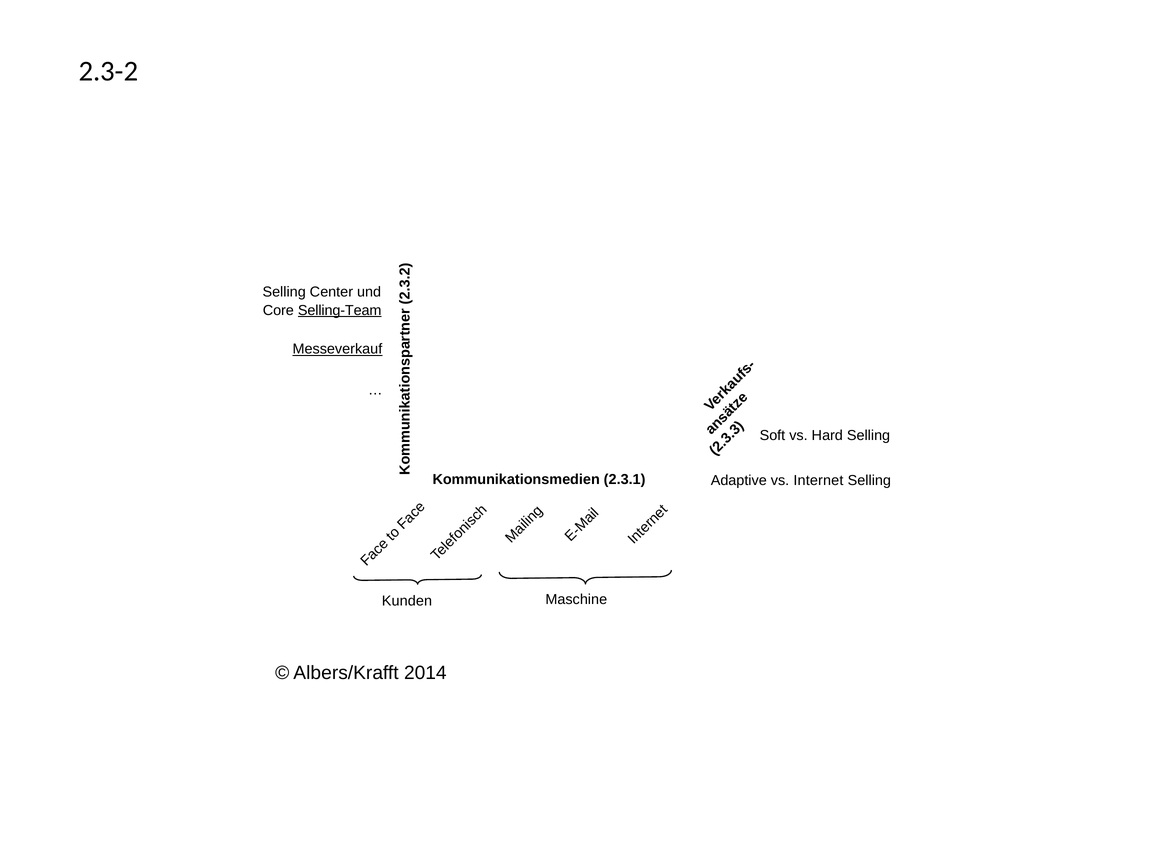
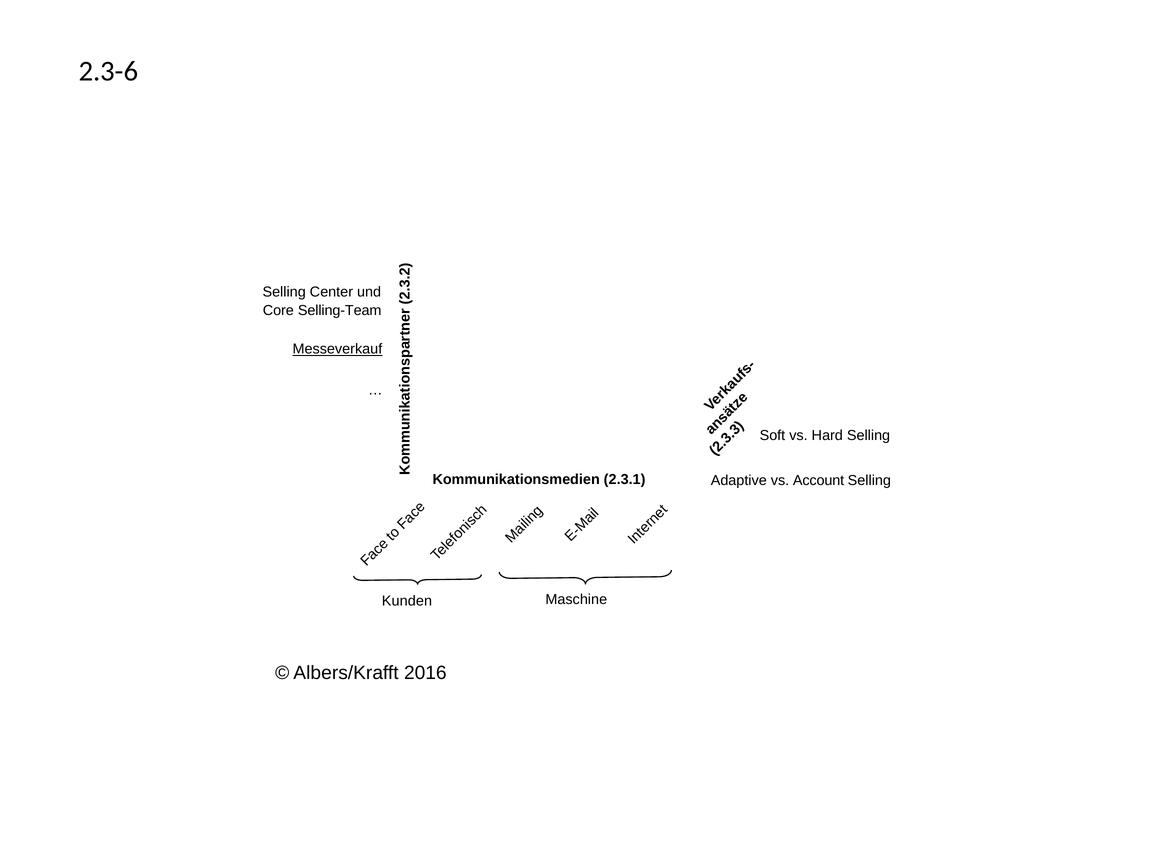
2.3-2: 2.3-2 -> 2.3-6 (108, 71)
Selling-Team underline: present -> none (340, 310)
Internet: Internet -> Account (819, 480)
2014: 2014 -> 2016 (425, 672)
